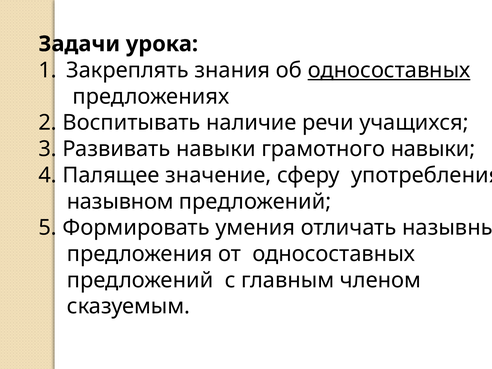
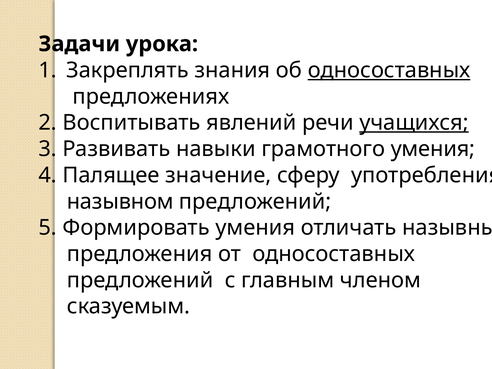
наличие: наличие -> явлений (251, 123)
учащихся underline: none -> present (414, 123)
грамотного навыки: навыки -> умения (433, 149)
